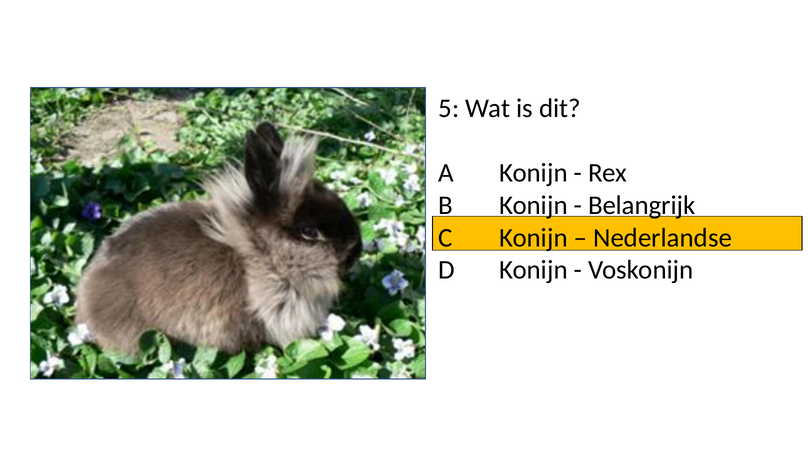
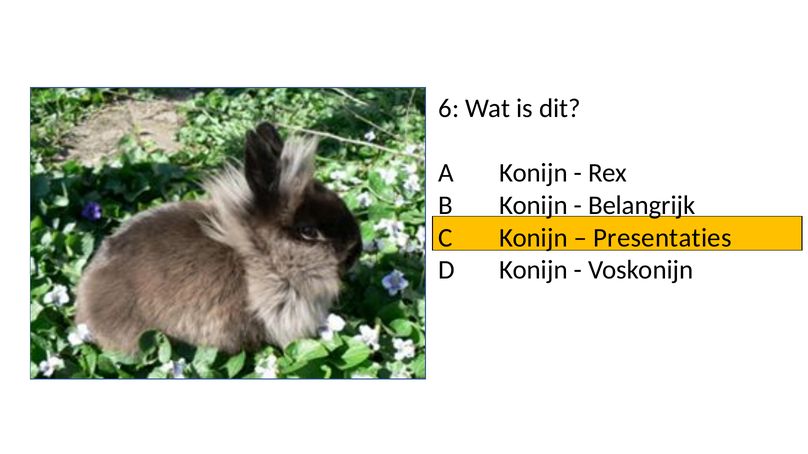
5: 5 -> 6 (449, 109)
Nederlandse: Nederlandse -> Presentaties (662, 238)
